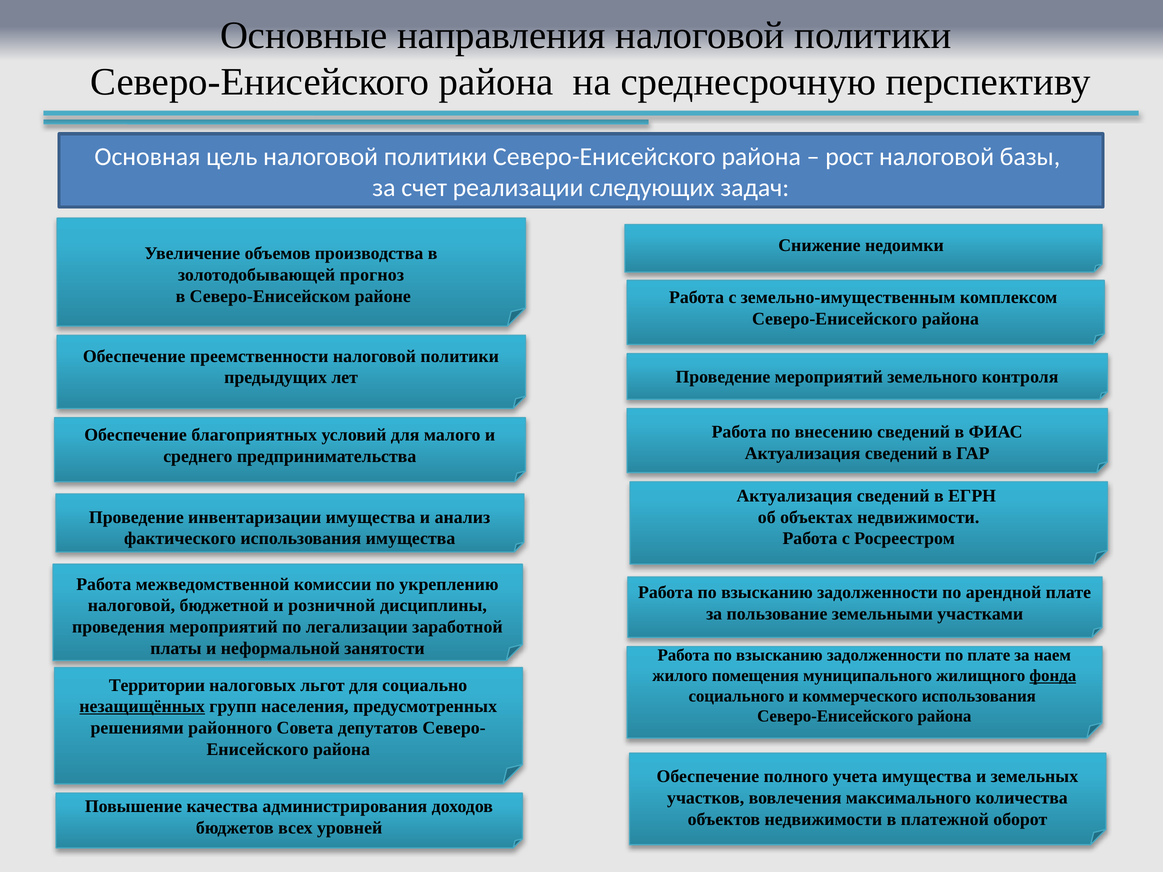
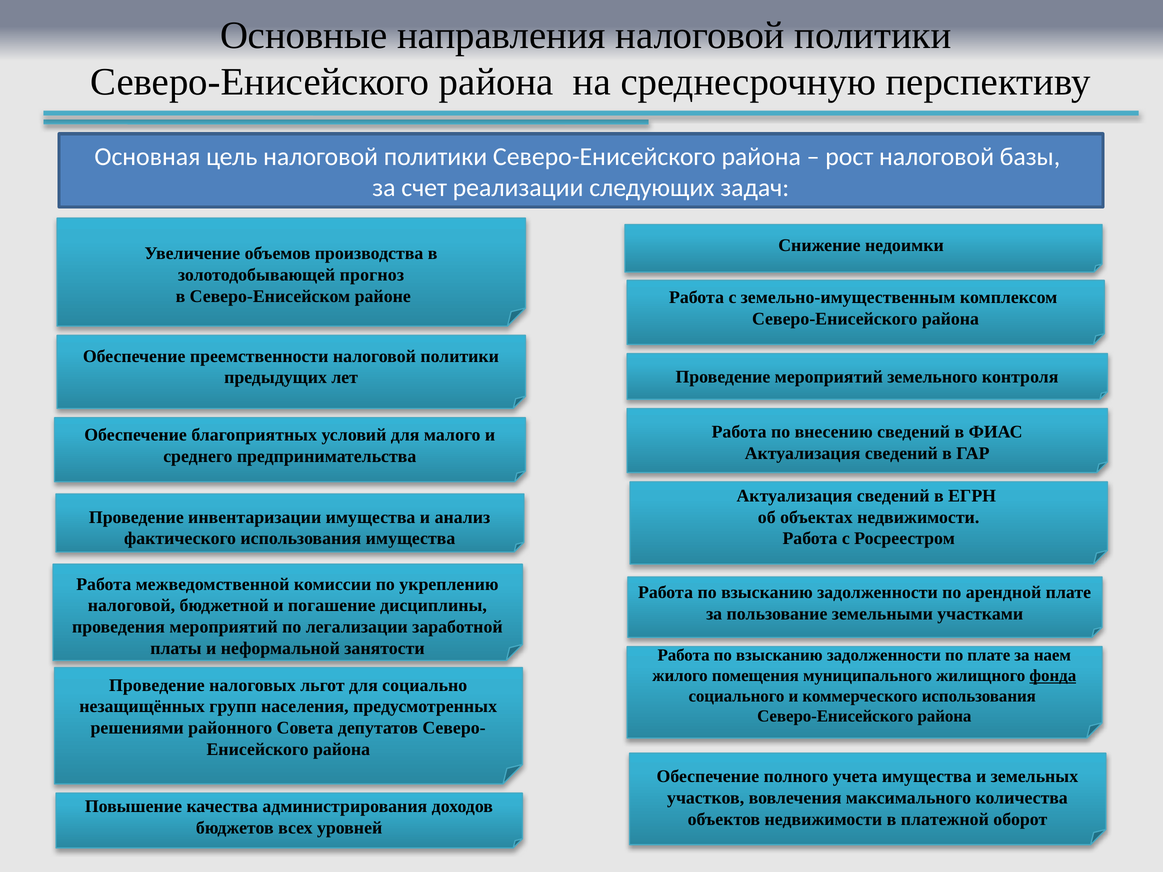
розничной: розничной -> погашение (332, 606)
Территории: Территории -> Проведение (157, 685)
незащищённых underline: present -> none (142, 707)
